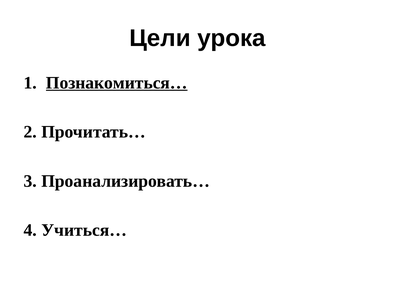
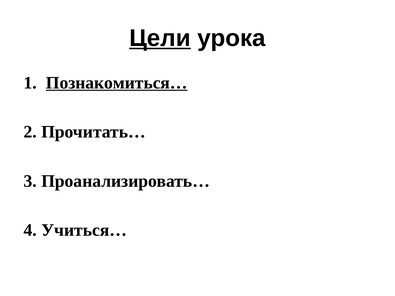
Цели underline: none -> present (160, 38)
